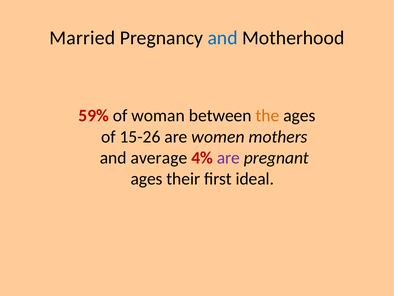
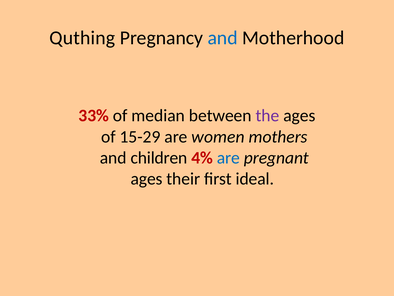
Married: Married -> Quthing (82, 38)
59%: 59% -> 33% (94, 115)
woman: woman -> median (158, 115)
the colour: orange -> purple (267, 115)
15-26: 15-26 -> 15-29 (140, 137)
average: average -> children (159, 158)
are colour: purple -> blue (228, 158)
